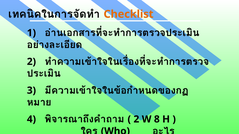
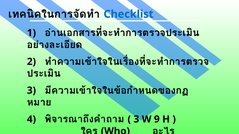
Checklist colour: orange -> blue (129, 14)
2: 2 -> 3 (136, 120)
8: 8 -> 9 (157, 120)
